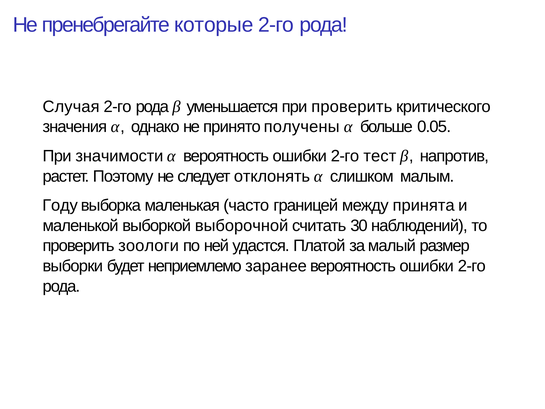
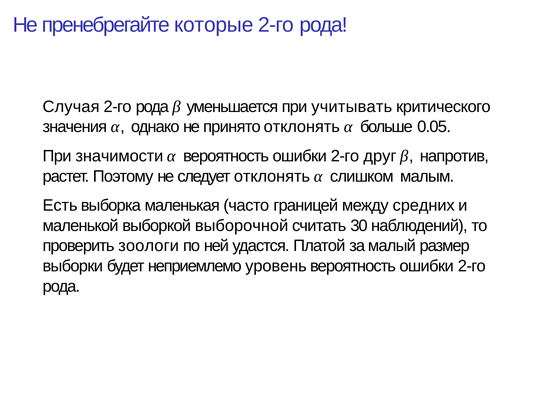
при проверить: проверить -> учитывать (352, 107)
принято получены: получены -> отклонять (302, 127)
тест: тест -> друг (380, 156)
Году: Году -> Есть (60, 206)
принята: принята -> средних (424, 206)
заранее: заранее -> уровень (276, 266)
